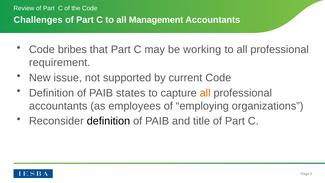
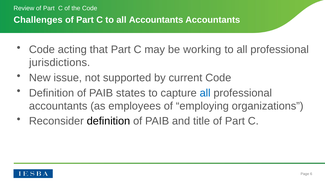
all Management: Management -> Accountants (156, 20)
bribes: bribes -> acting (72, 50)
requirement: requirement -> jurisdictions (60, 63)
all colour: orange -> blue (205, 93)
